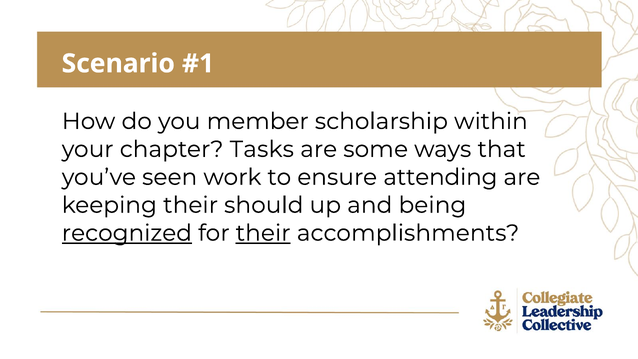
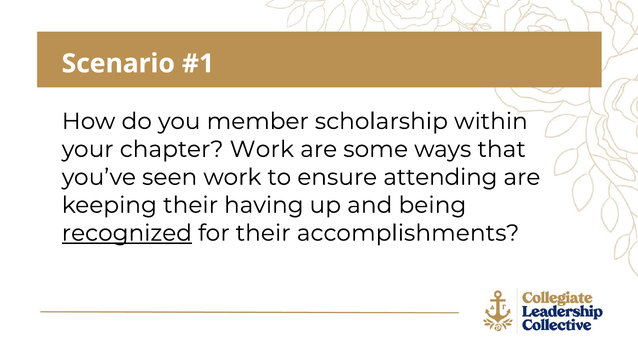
chapter Tasks: Tasks -> Work (262, 149)
should: should -> having (264, 205)
their underline: present -> none (263, 233)
